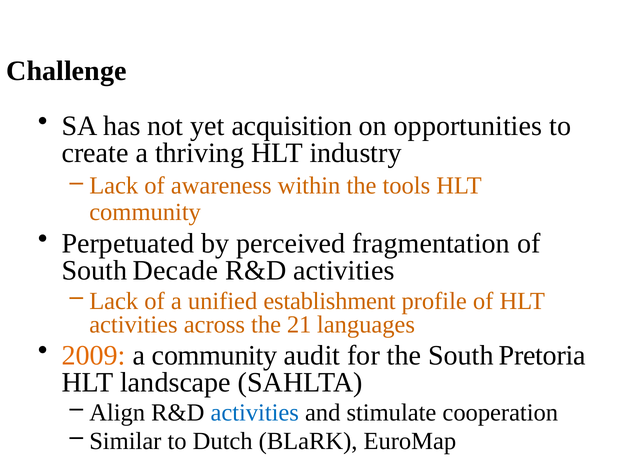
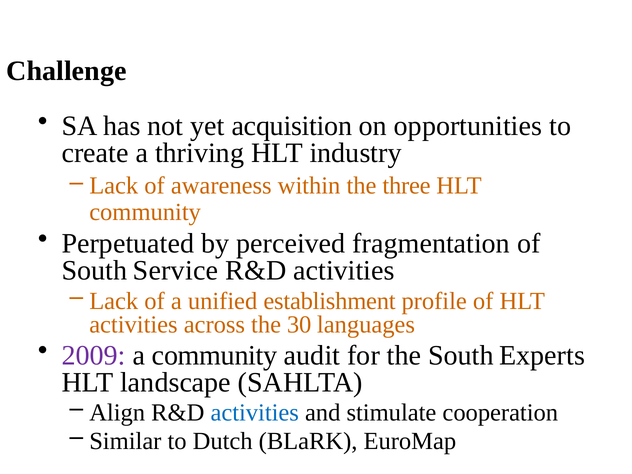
tools: tools -> three (406, 186)
Decade: Decade -> Service (175, 271)
21: 21 -> 30 (299, 324)
2009 colour: orange -> purple (94, 355)
Pretoria: Pretoria -> Experts (542, 355)
